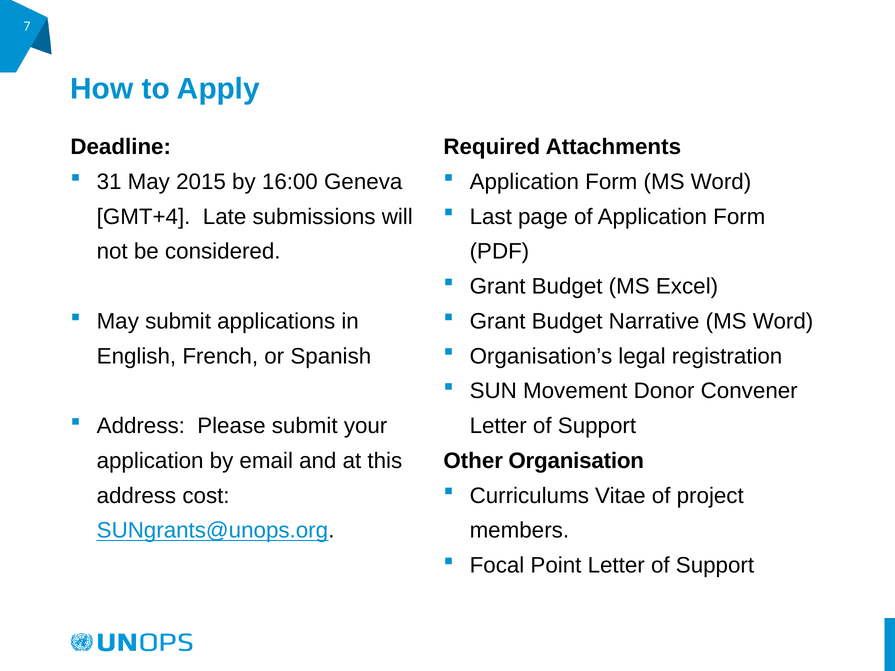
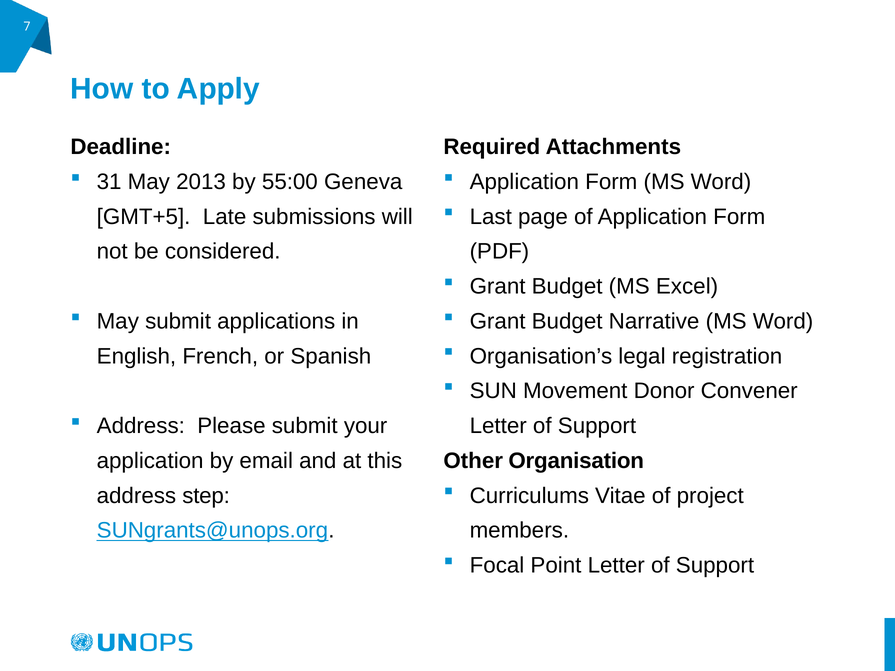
2015: 2015 -> 2013 (201, 182)
16:00: 16:00 -> 55:00 (290, 182)
GMT+4: GMT+4 -> GMT+5 (144, 217)
cost: cost -> step (206, 496)
